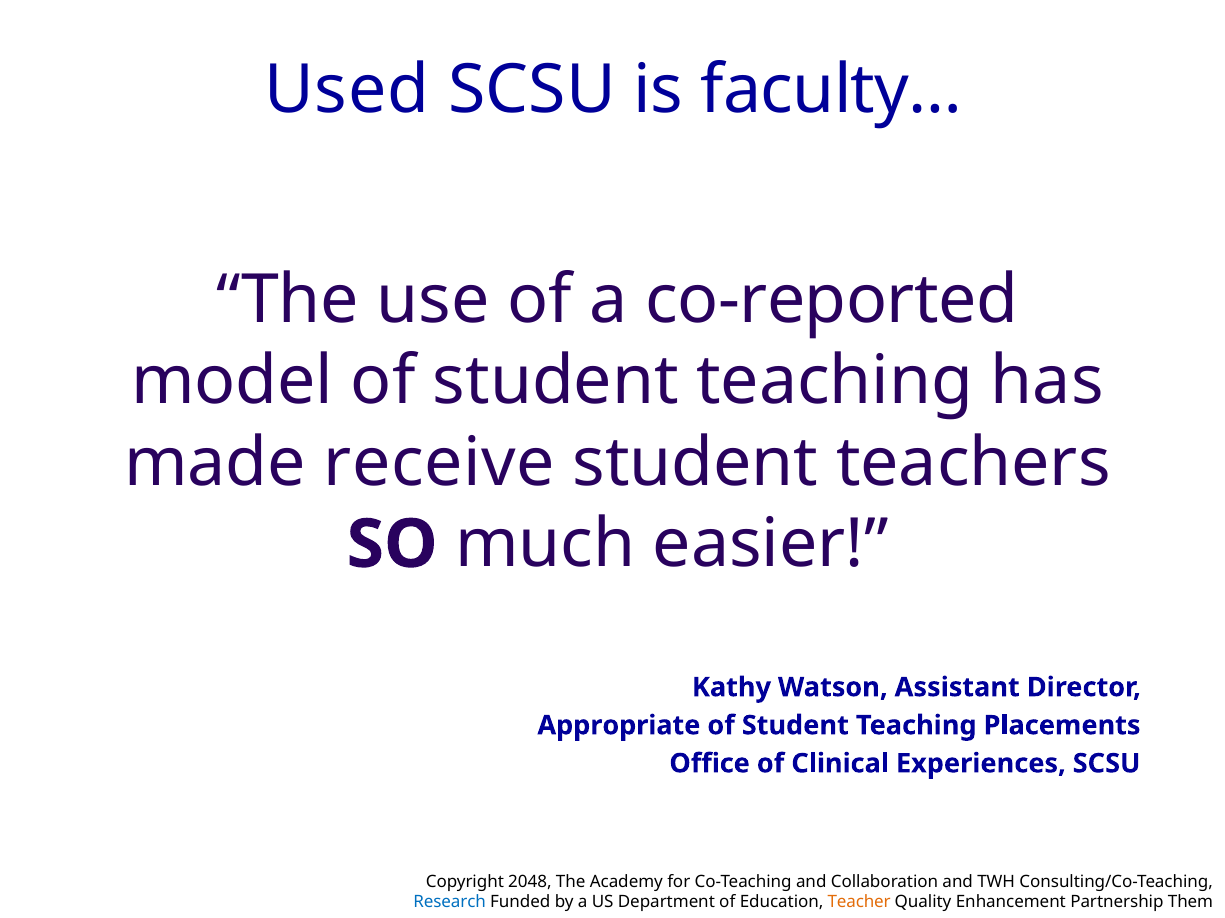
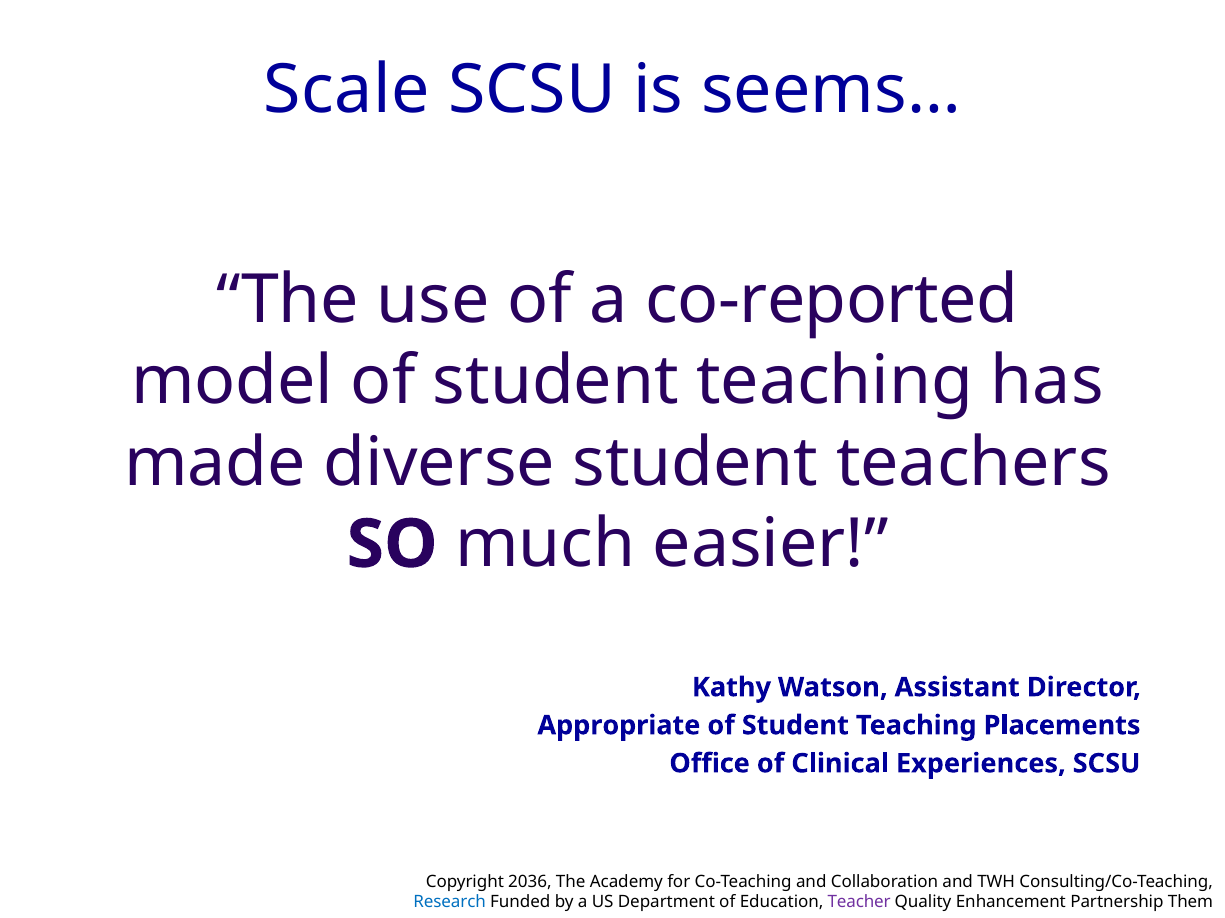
Used: Used -> Scale (347, 90)
faculty…: faculty… -> seems… (831, 90)
receive: receive -> diverse (439, 463)
2048: 2048 -> 2036 (530, 883)
Teacher colour: orange -> purple (859, 903)
